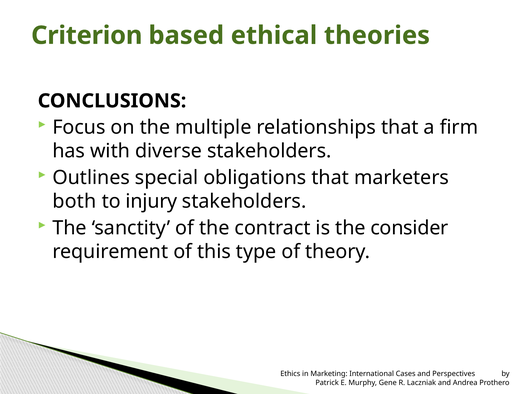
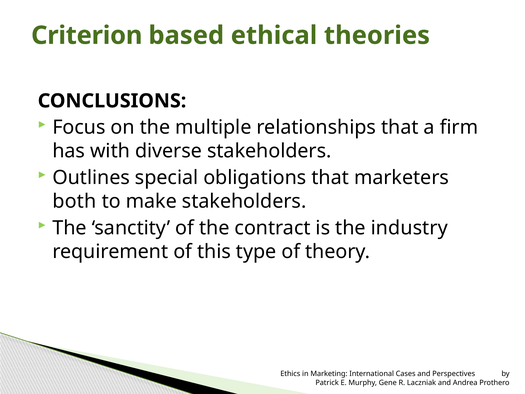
injury: injury -> make (151, 201)
consider: consider -> industry (409, 228)
